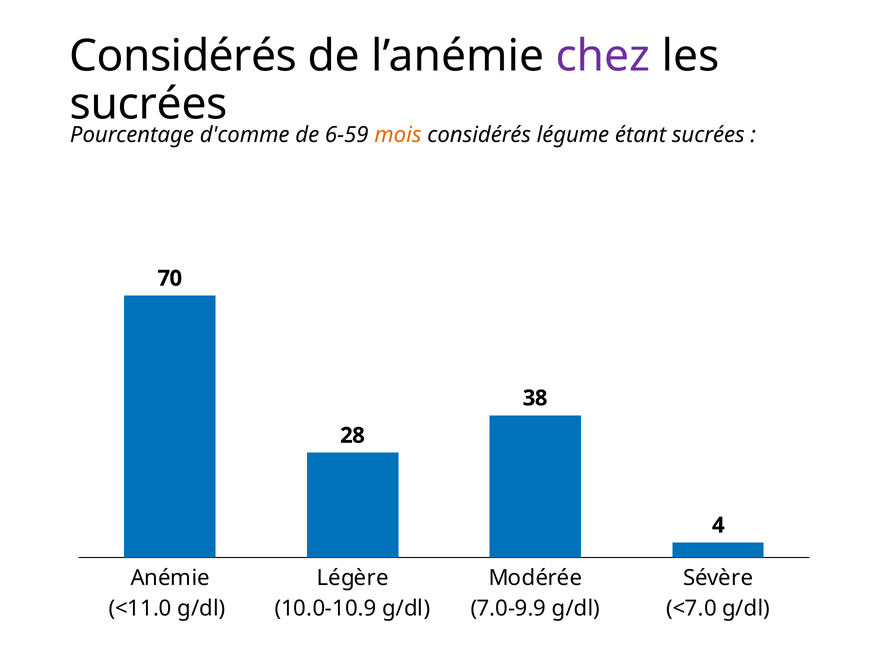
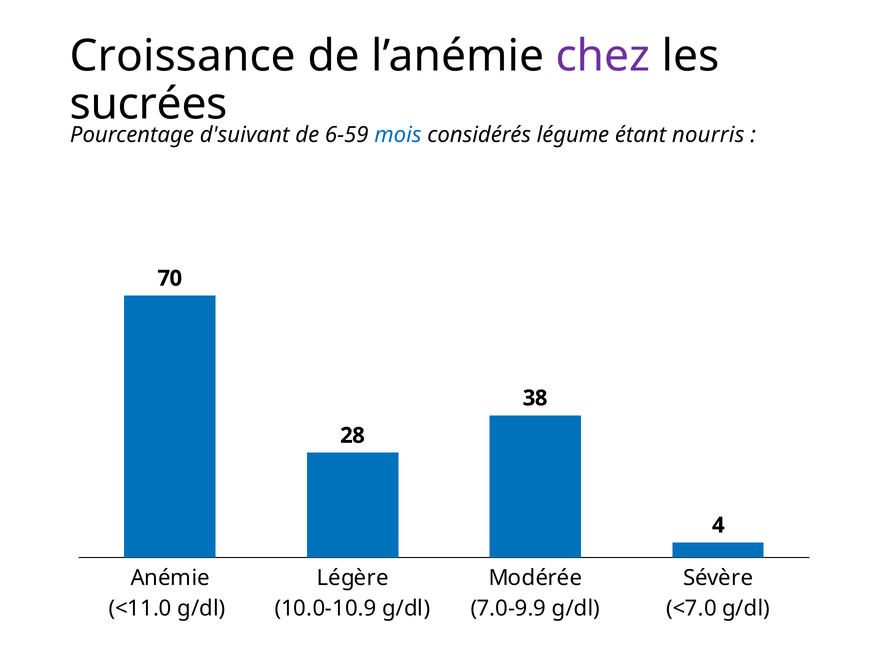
Considérés: Considérés -> Croissance (183, 56)
d'comme: d'comme -> d'suivant (245, 135)
mois colour: orange -> blue (398, 135)
étant sucrées: sucrées -> nourris (708, 135)
